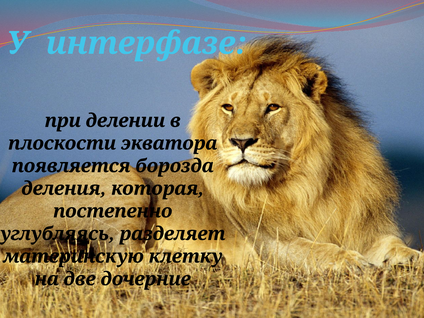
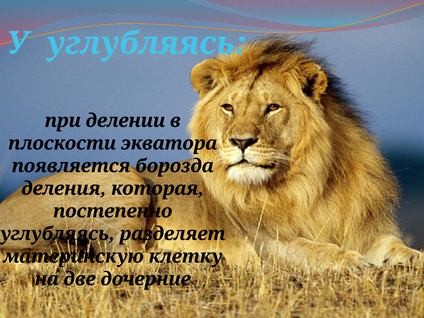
У интерфазе: интерфазе -> углубляясь (147, 43)
